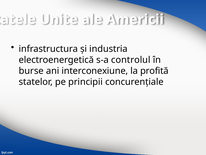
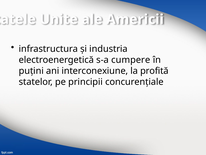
controlul: controlul -> cumpere (131, 60)
burse: burse -> puţini (31, 71)
